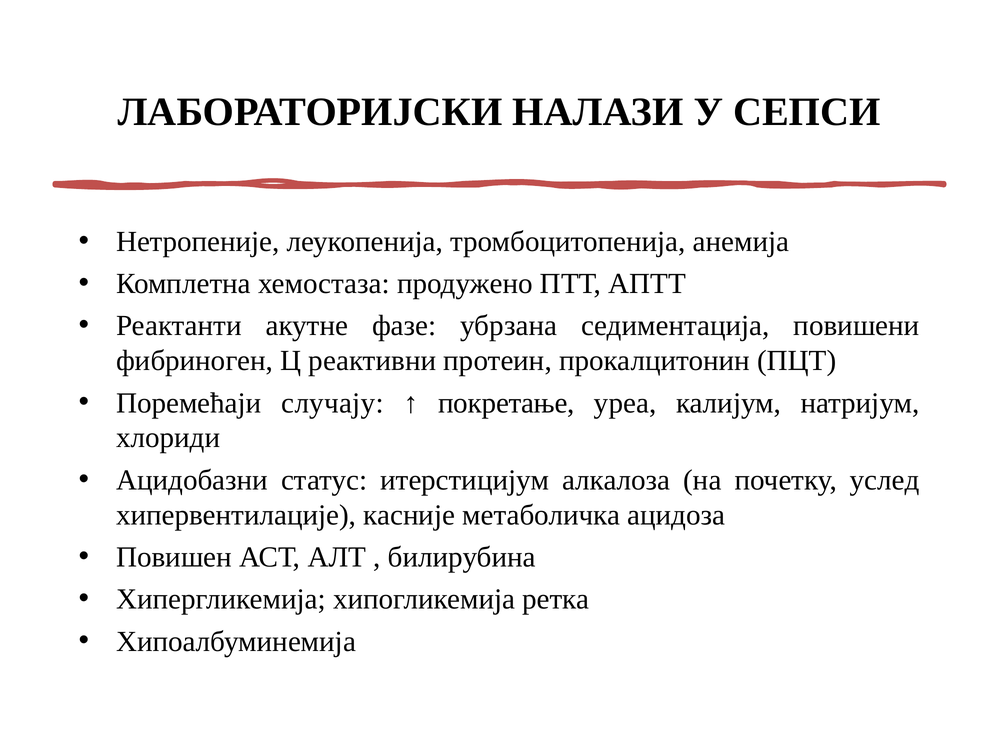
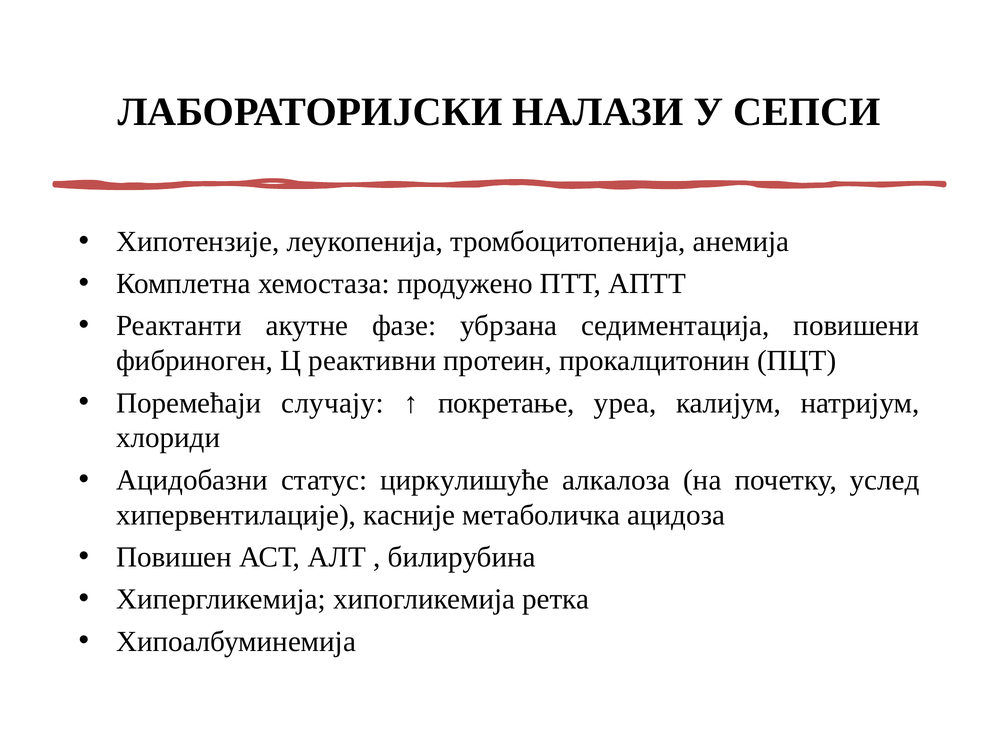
Нетропеније: Нетропеније -> Хипотензије (198, 242)
итерстицијум: итерстицијум -> циркулишуће (465, 480)
